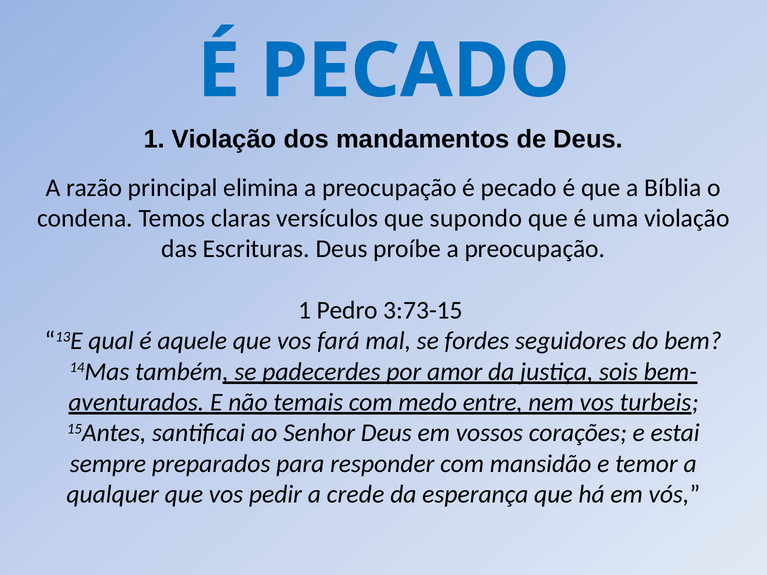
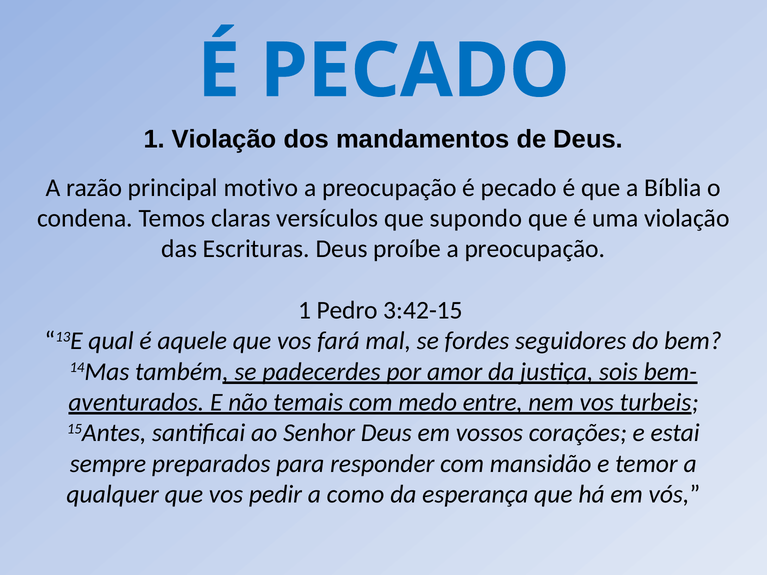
elimina: elimina -> motivo (261, 188)
3:73-15: 3:73-15 -> 3:42-15 (423, 311)
crede: crede -> como (356, 495)
